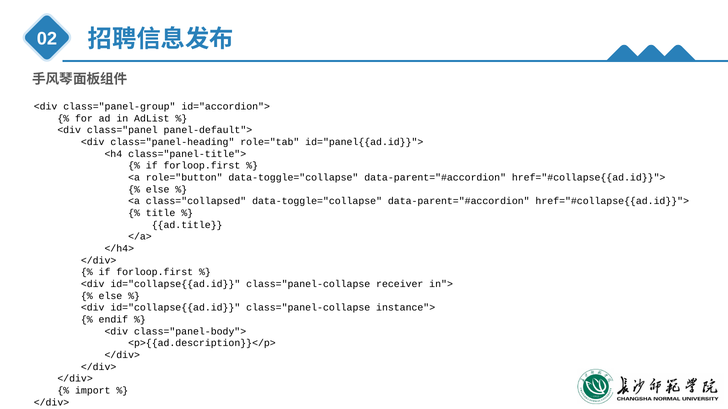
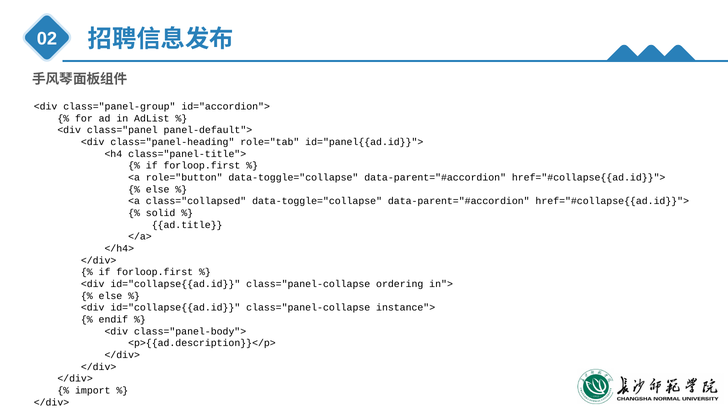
title: title -> solid (161, 213)
receiver: receiver -> ordering (400, 284)
